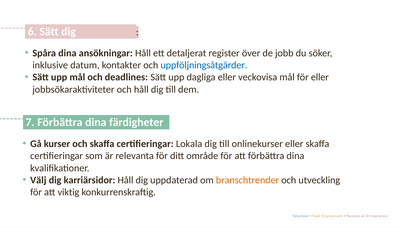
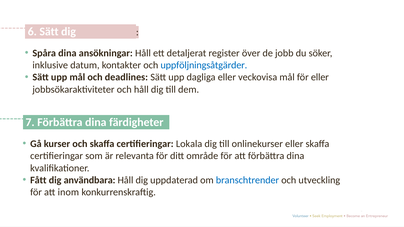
Välj: Välj -> Fått (38, 180)
karriärsidor: karriärsidor -> användbara (90, 180)
branschtrender colour: orange -> blue (247, 180)
viktig: viktig -> inom (68, 192)
